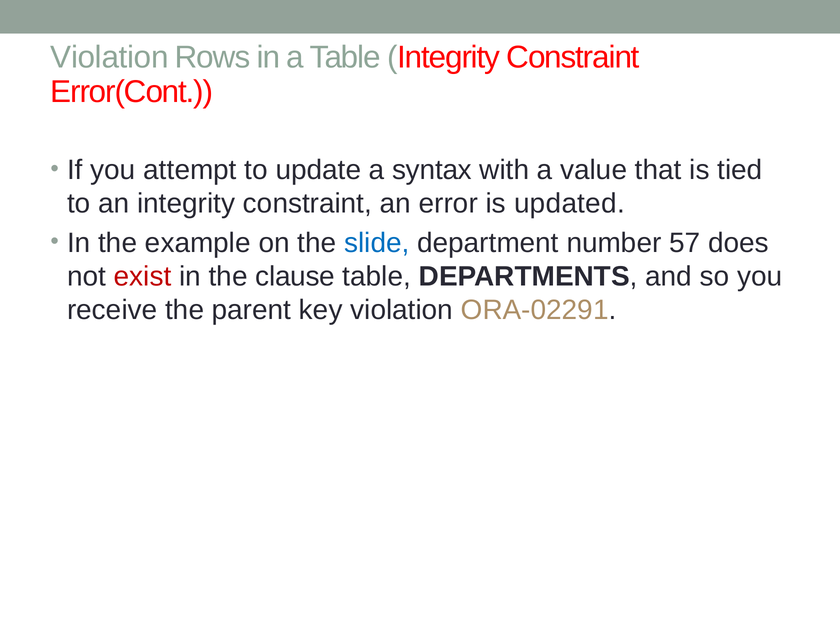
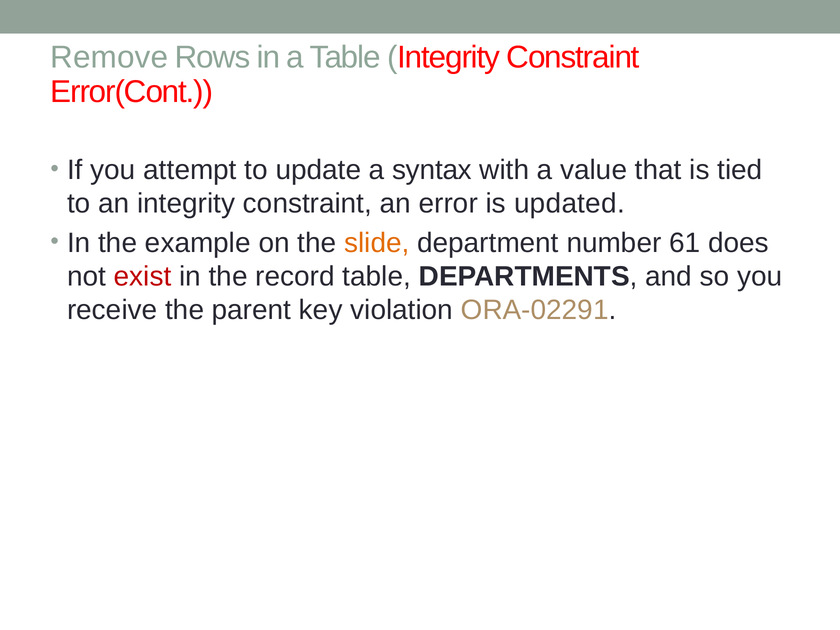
Violation: Violation -> Remove (109, 58)
slide colour: blue -> orange (377, 243)
57: 57 -> 61 (685, 243)
clause: clause -> record (295, 276)
